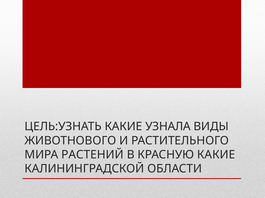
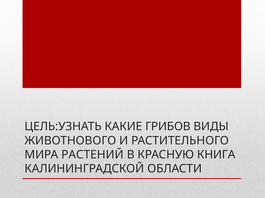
УЗНАЛА: УЗНАЛА -> ГРИБОВ (168, 127)
КРАСНУЮ КАКИЕ: КАКИЕ -> КНИГА (216, 155)
